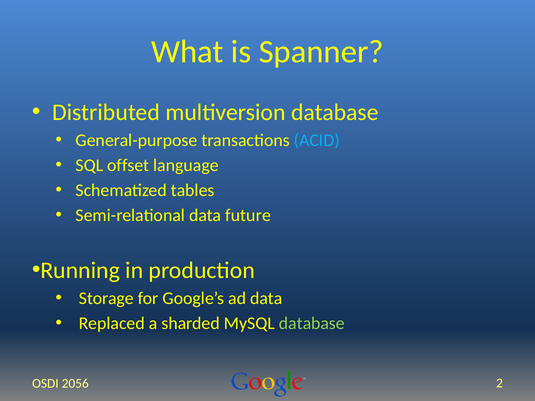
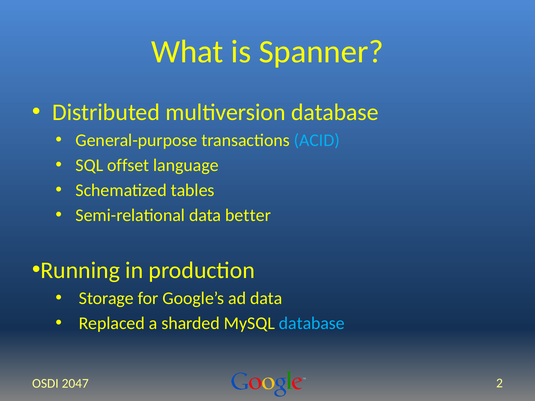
future: future -> better (248, 215)
database colour: light green -> light blue (312, 323)
2056: 2056 -> 2047 (75, 384)
